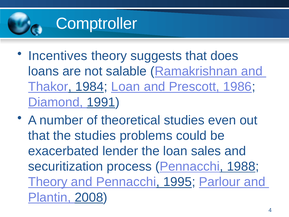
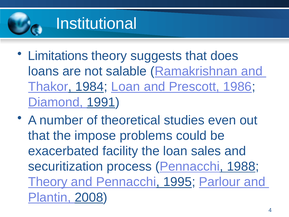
Comptroller: Comptroller -> Institutional (96, 24)
Incentives: Incentives -> Limitations (58, 56)
the studies: studies -> impose (95, 135)
lender: lender -> facility (120, 151)
